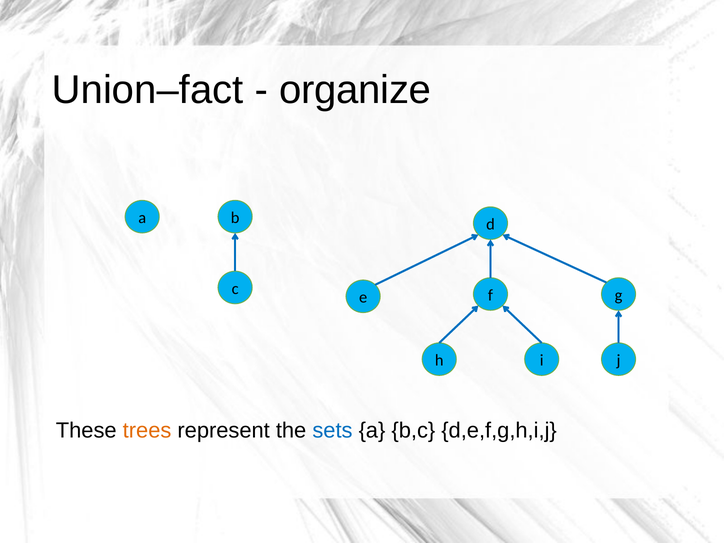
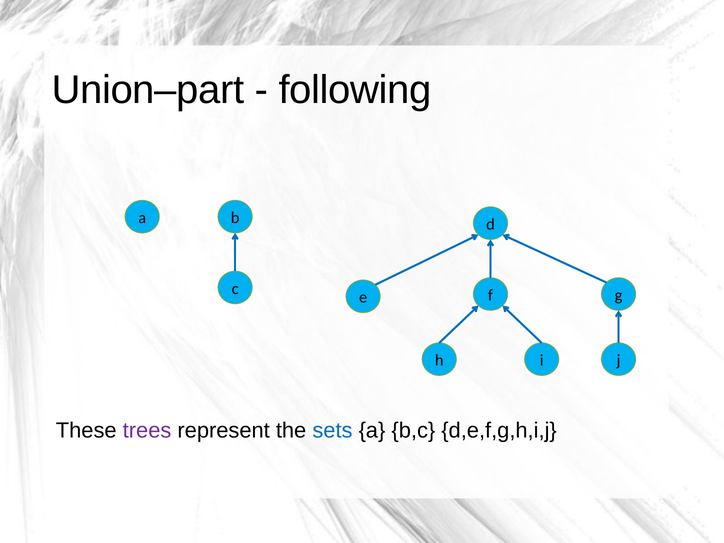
Union–fact: Union–fact -> Union–part (148, 90)
organize: organize -> following (355, 90)
trees colour: orange -> purple (147, 430)
